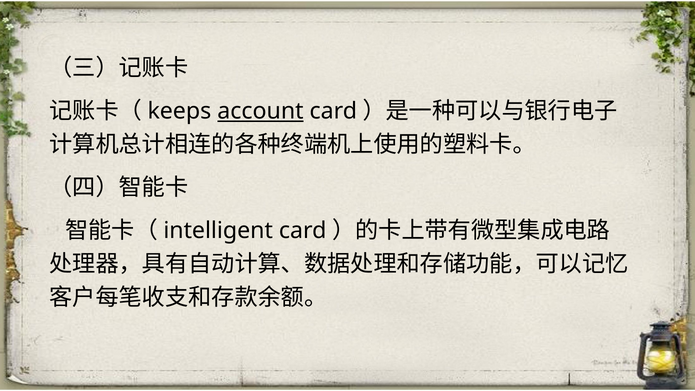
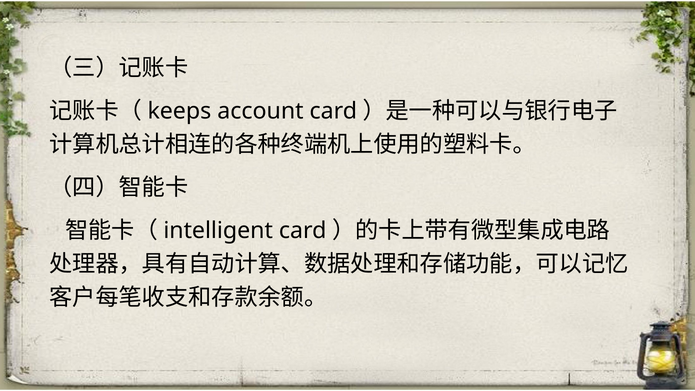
account underline: present -> none (260, 111)
